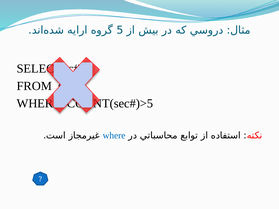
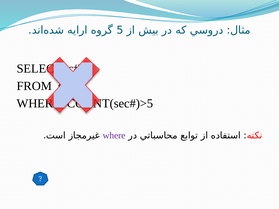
where colour: blue -> purple (114, 135)
